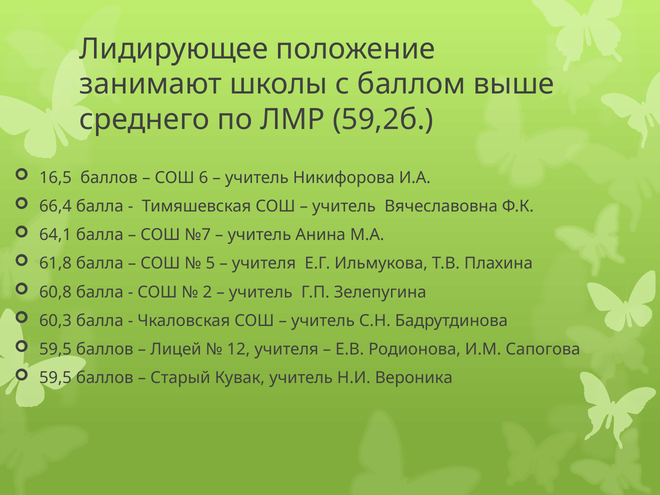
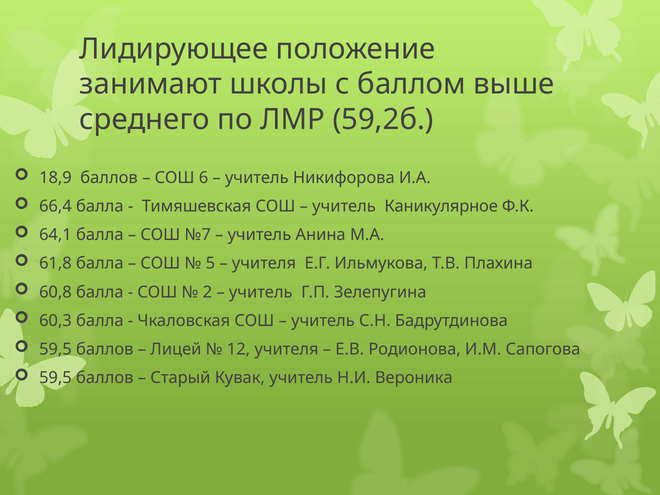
16,5: 16,5 -> 18,9 (55, 178)
Вячеславовна: Вячеславовна -> Каникулярное (441, 206)
